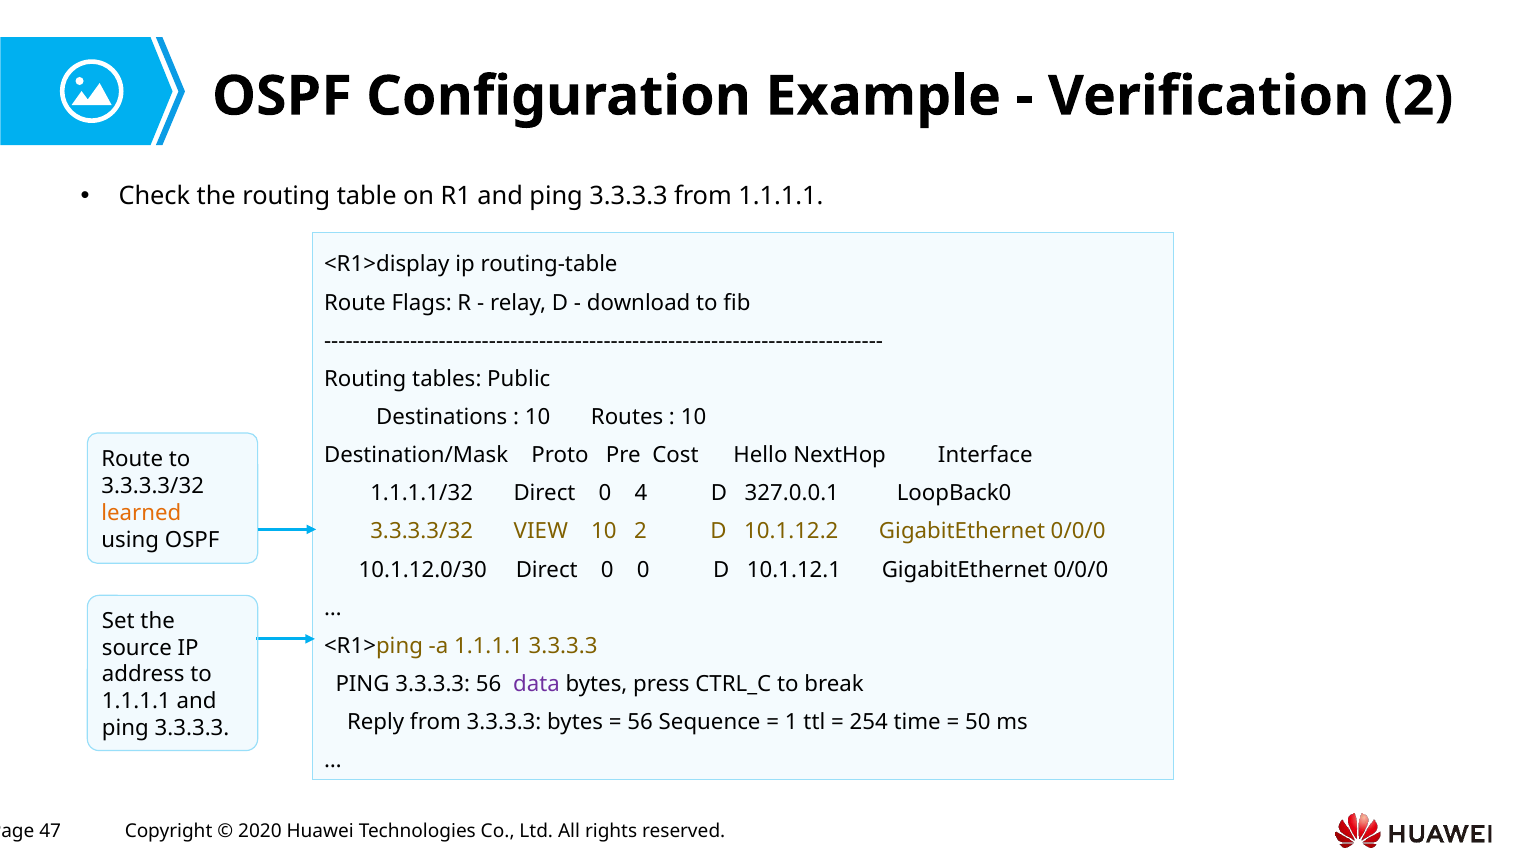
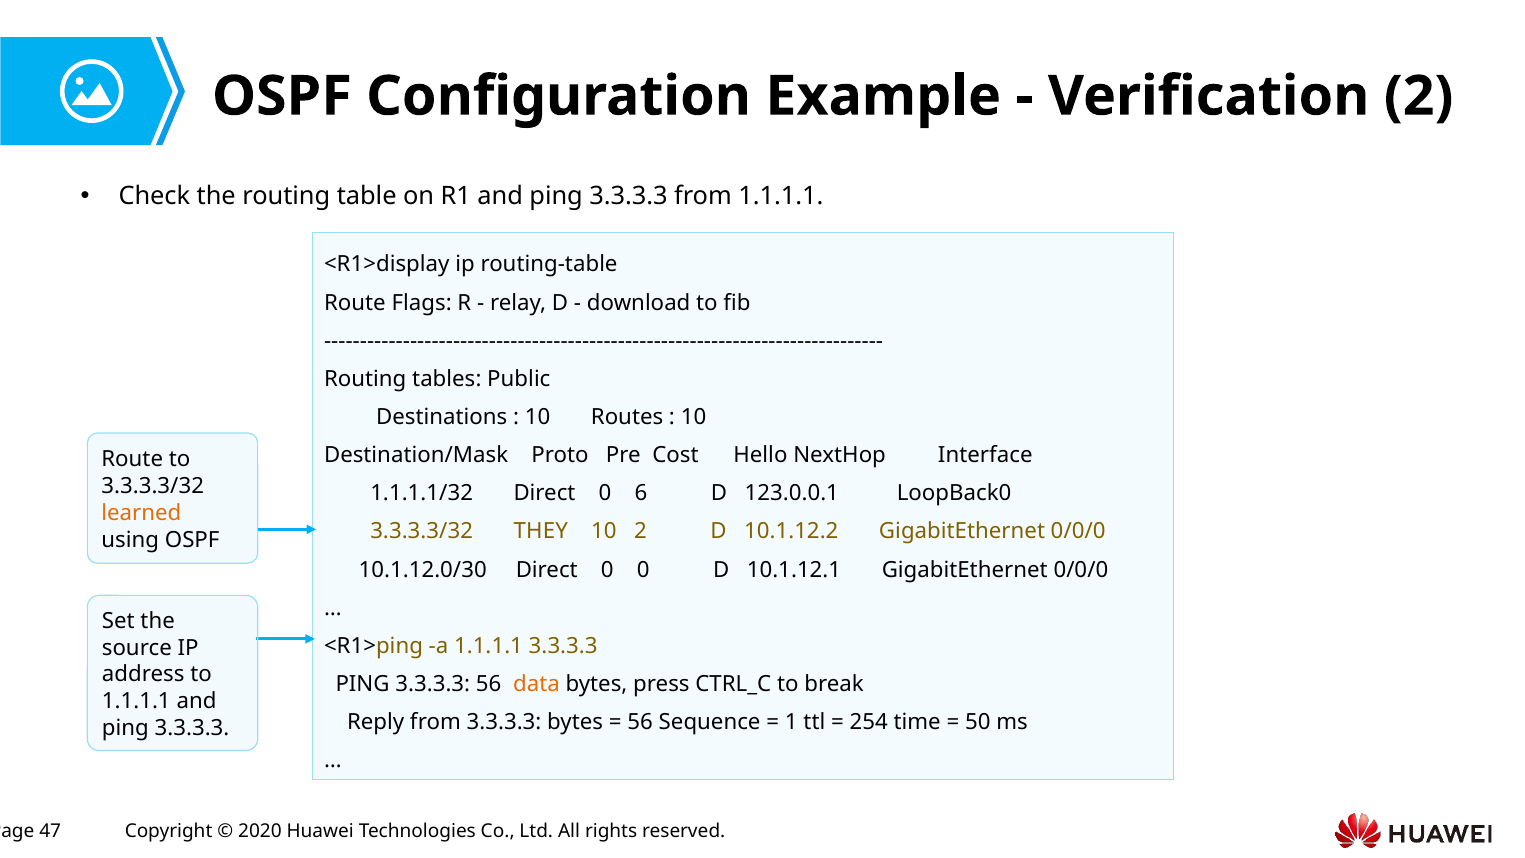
4: 4 -> 6 (641, 493)
327.0.0.1: 327.0.0.1 -> 123.0.0.1 (792, 493)
VIEW: VIEW -> THEY (541, 532)
data colour: purple -> orange (536, 684)
